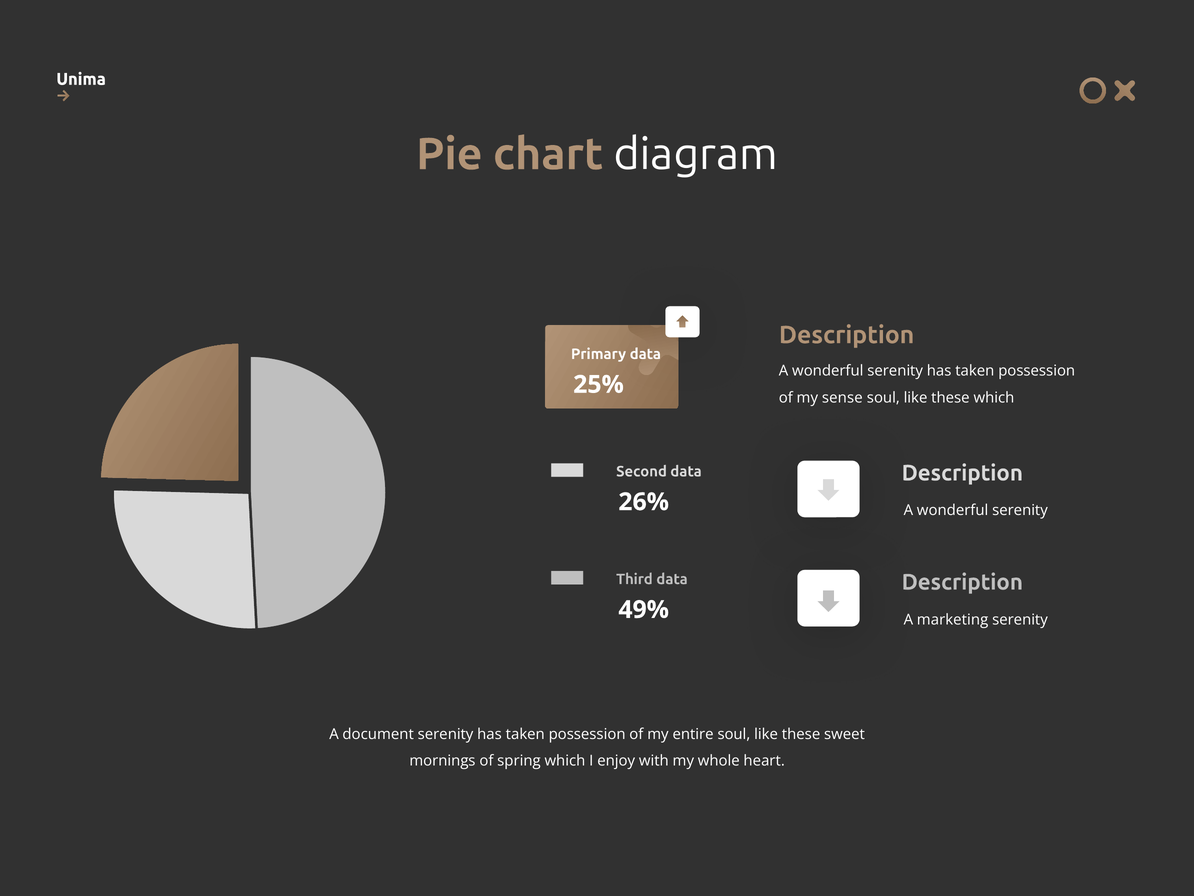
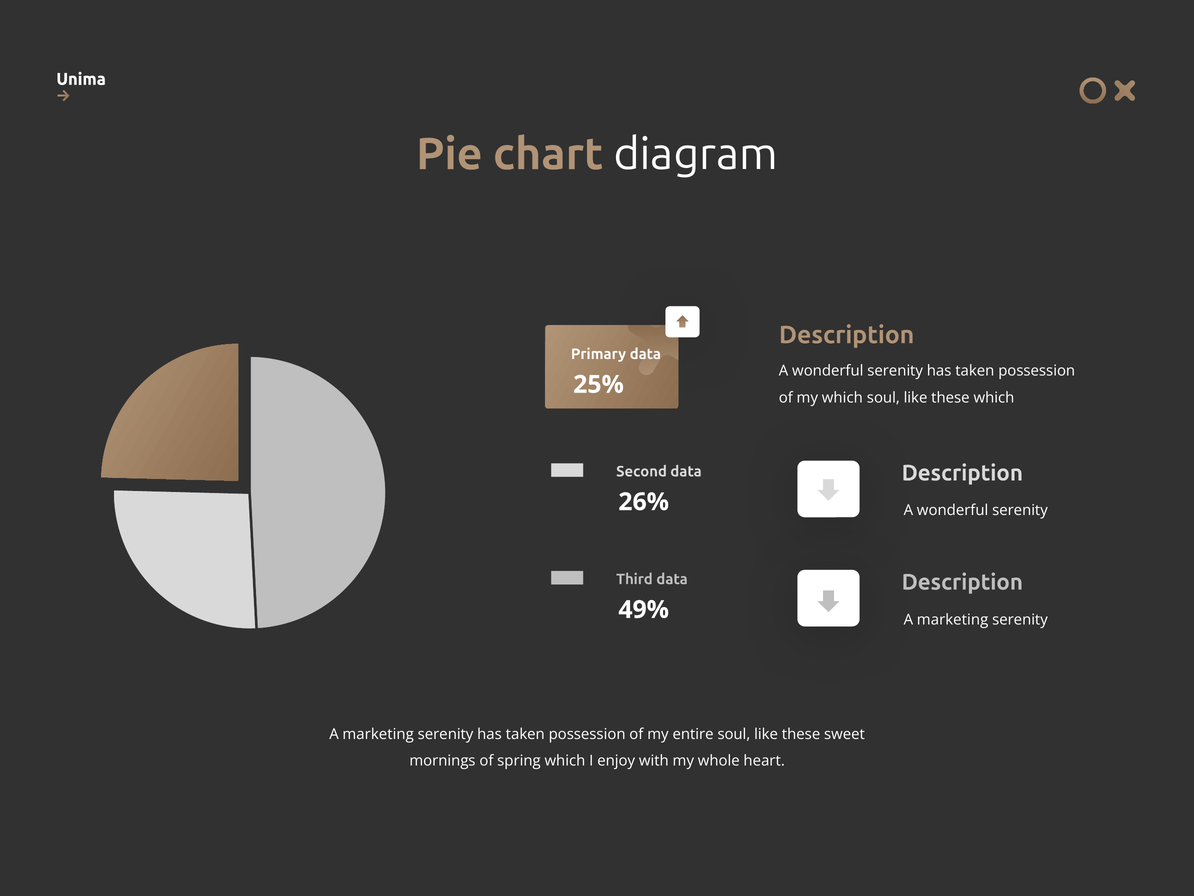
my sense: sense -> which (842, 397)
document: document -> marketing (378, 734)
